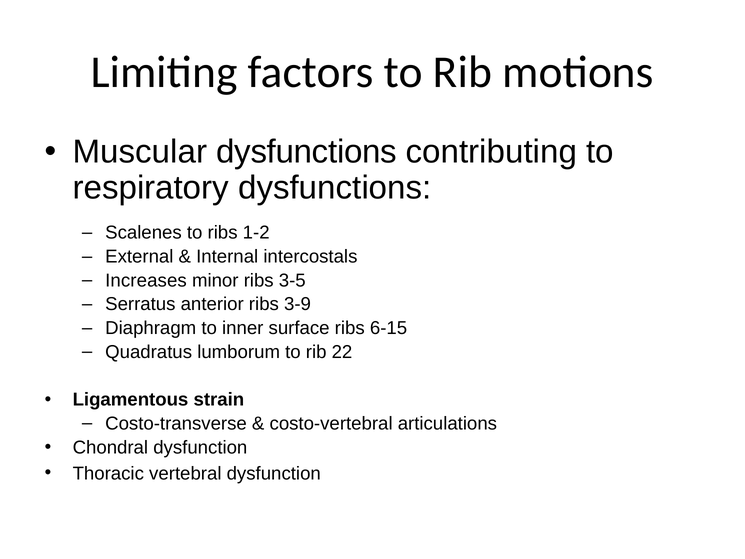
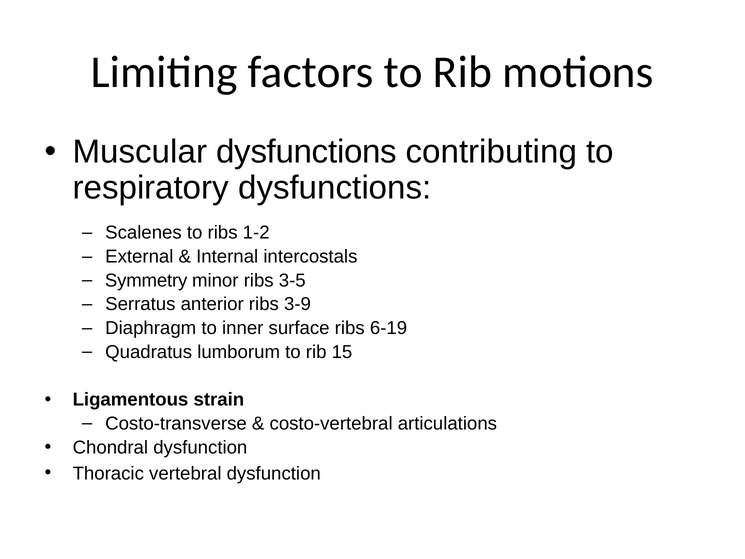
Increases: Increases -> Symmetry (146, 280)
6-15: 6-15 -> 6-19 (389, 328)
22: 22 -> 15 (342, 352)
